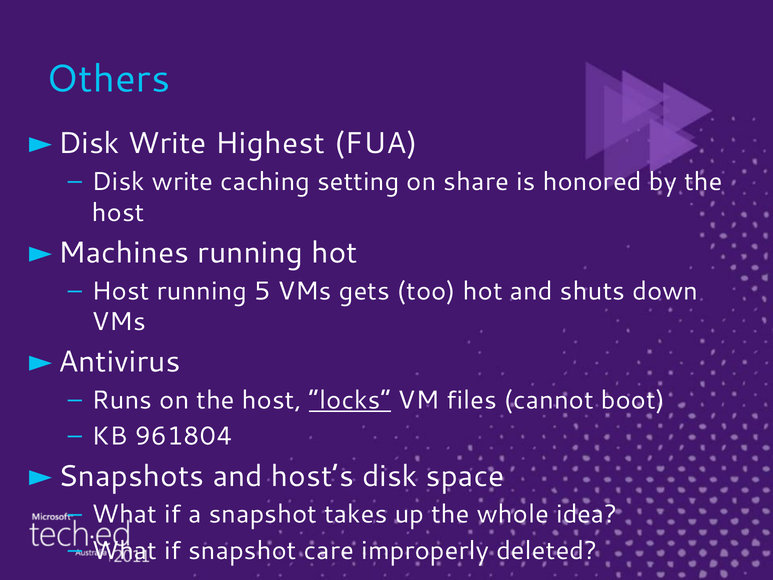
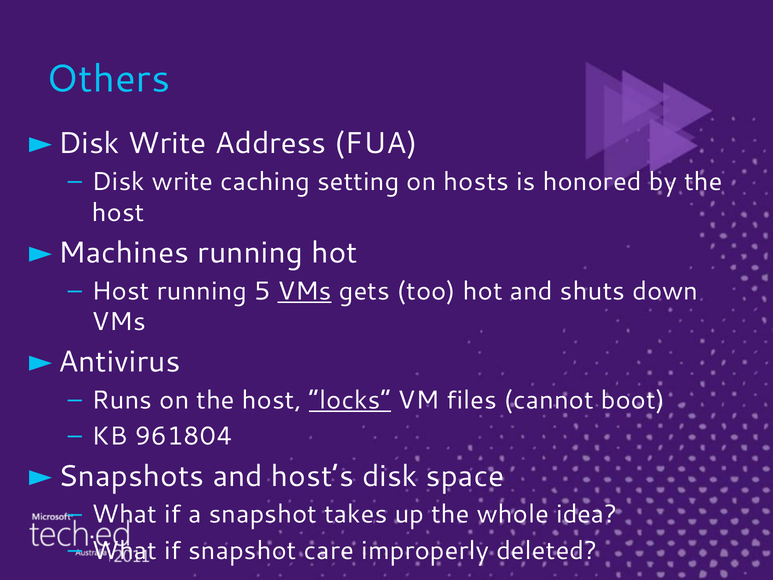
Highest: Highest -> Address (271, 143)
share: share -> hosts (476, 182)
VMs underline: none -> present (305, 291)
